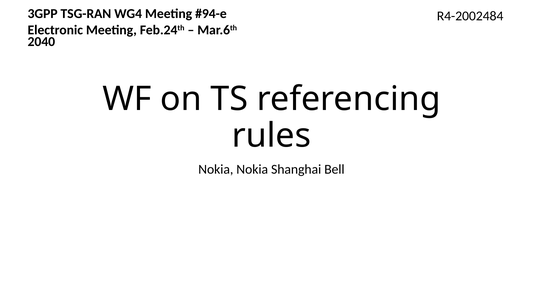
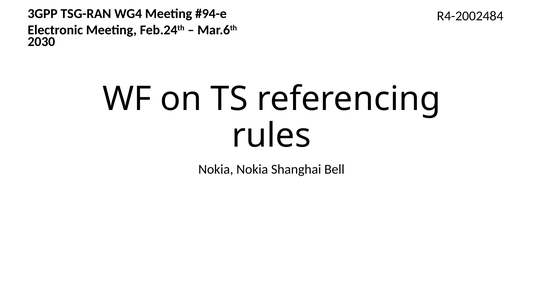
2040: 2040 -> 2030 (41, 42)
